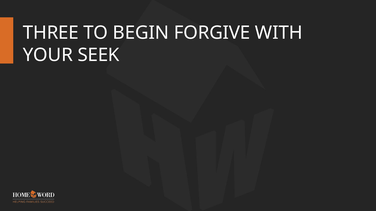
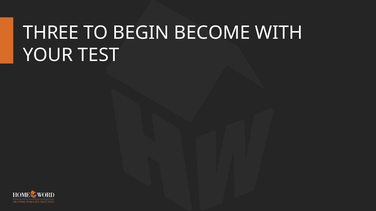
FORGIVE: FORGIVE -> BECOME (212, 33)
SEEK: SEEK -> TEST (98, 55)
